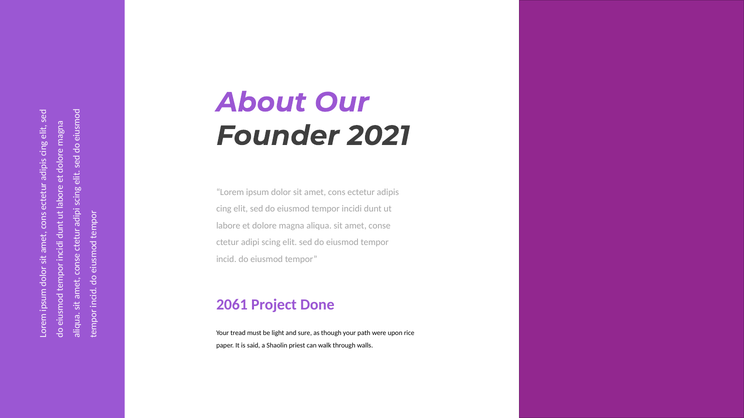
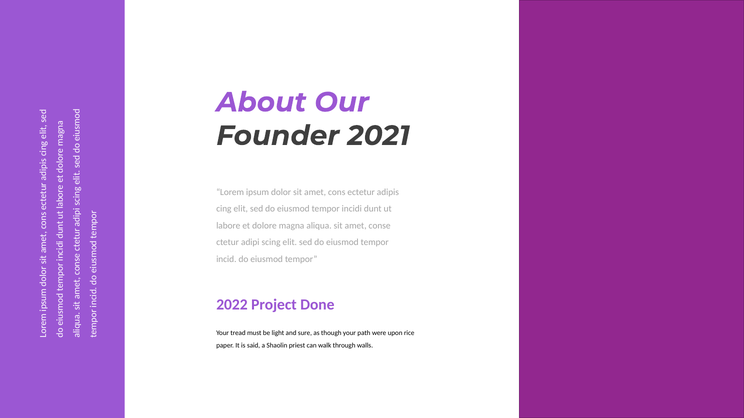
2061: 2061 -> 2022 (232, 305)
